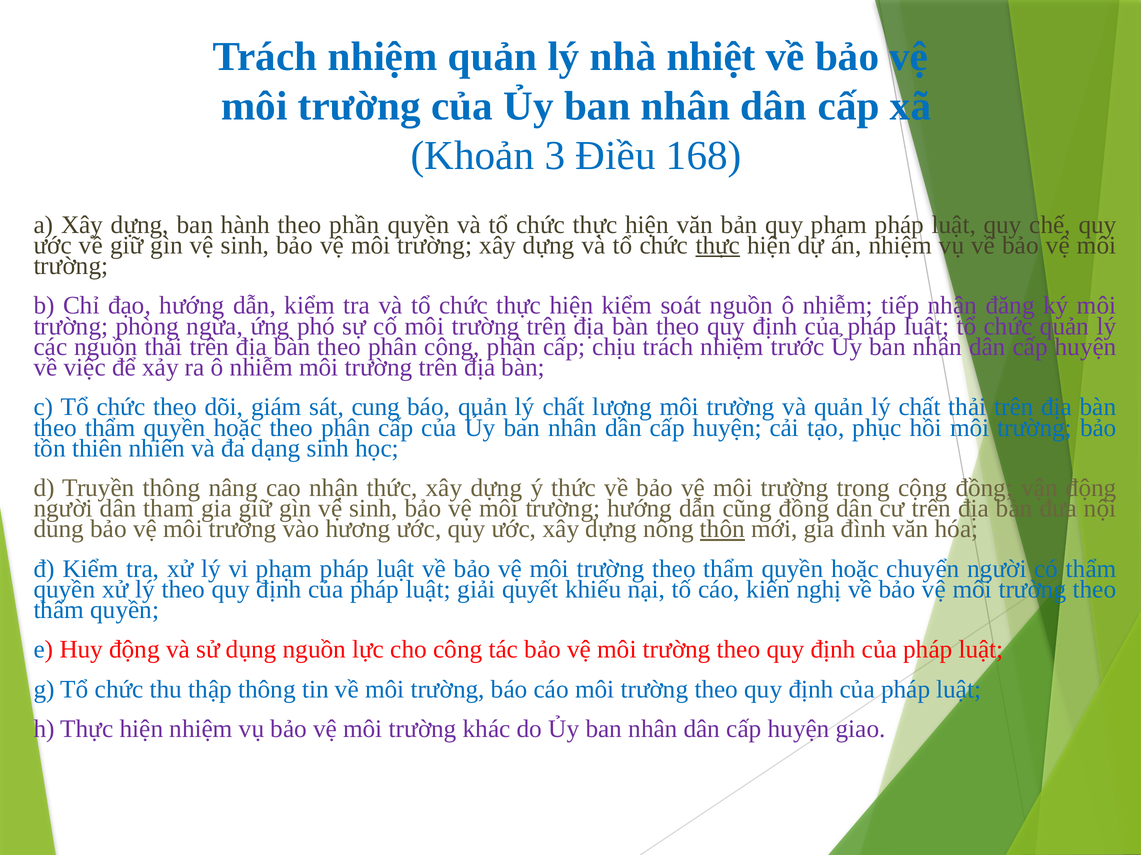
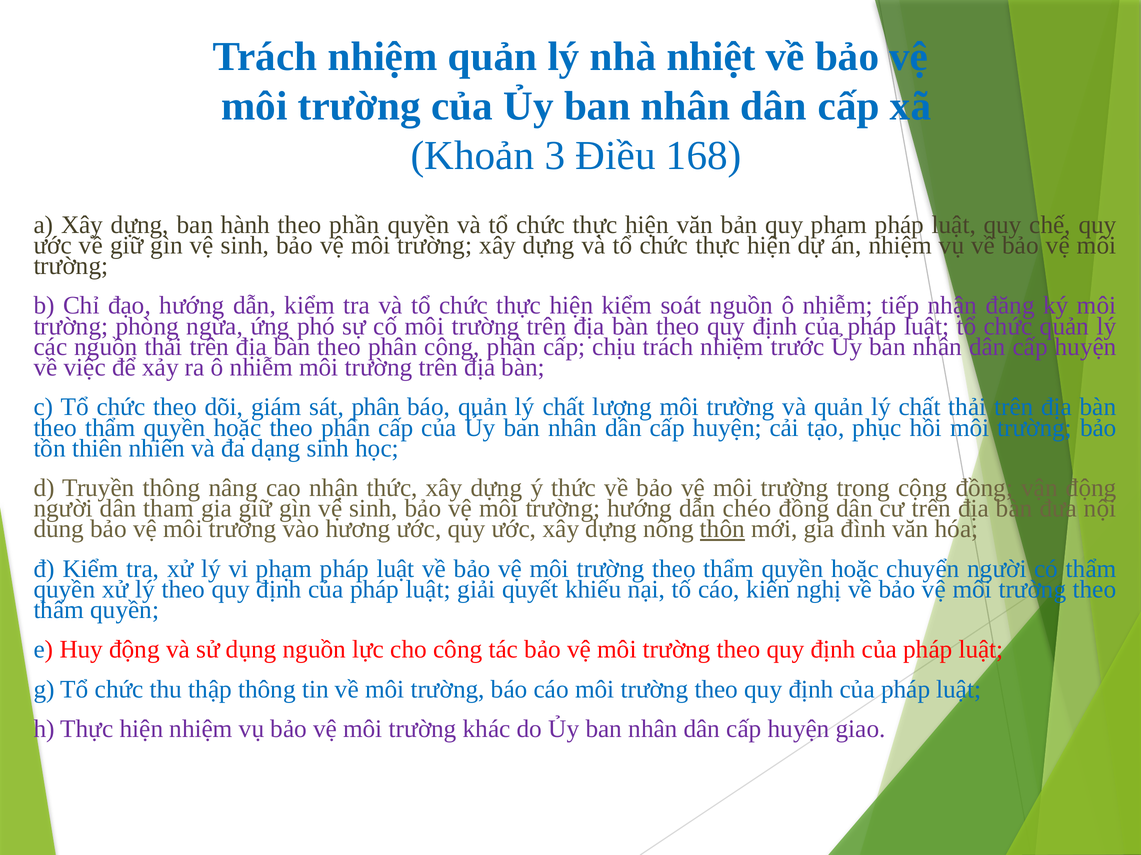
thực underline: present -> none (718, 246)
sát cung: cung -> phân (376, 407)
cũng: cũng -> chéo (747, 509)
